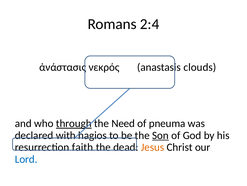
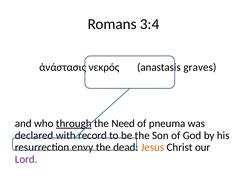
2:4: 2:4 -> 3:4 (150, 24)
clouds: clouds -> graves (200, 67)
hagios: hagios -> record (92, 135)
Son underline: present -> none (160, 135)
faith: faith -> envy (82, 147)
Lord colour: blue -> purple (26, 159)
